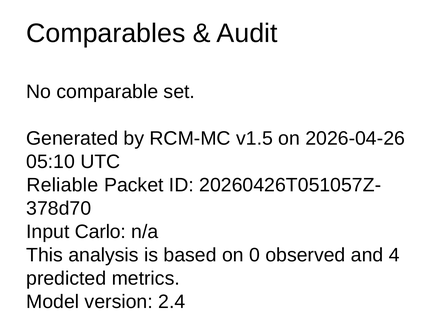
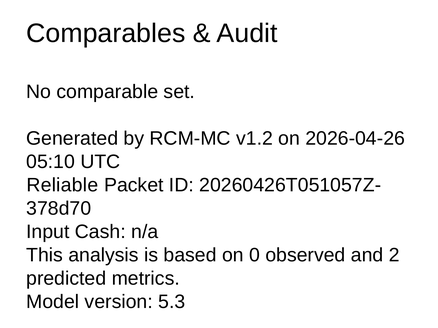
v1.5: v1.5 -> v1.2 (255, 139)
Carlo: Carlo -> Cash (100, 232)
4: 4 -> 2 (394, 255)
2.4: 2.4 -> 5.3 (172, 302)
